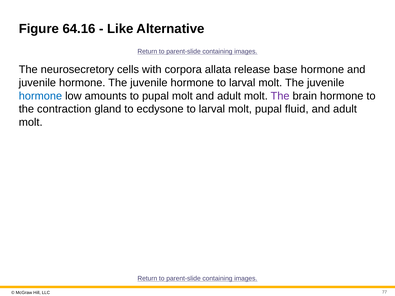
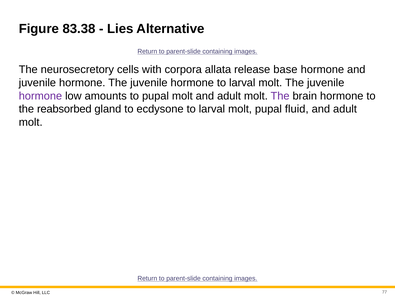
64.16: 64.16 -> 83.38 (79, 29)
Like: Like -> Lies (120, 29)
hormone colour: blue -> purple (40, 96)
contraction: contraction -> reabsorbed (64, 109)
